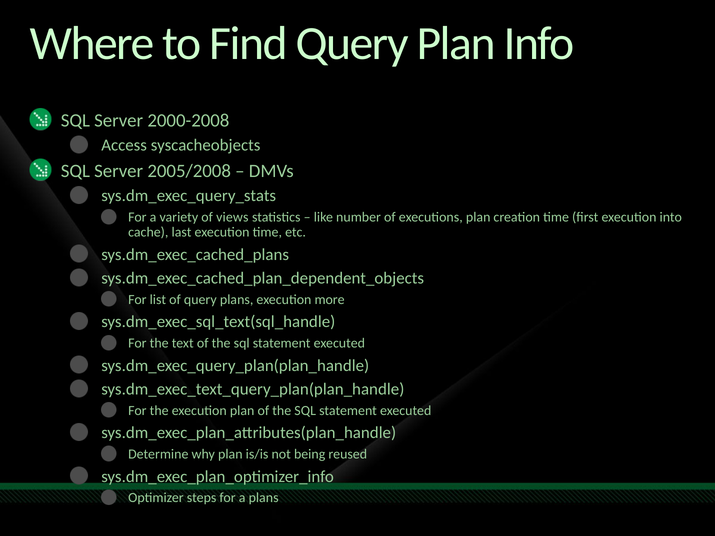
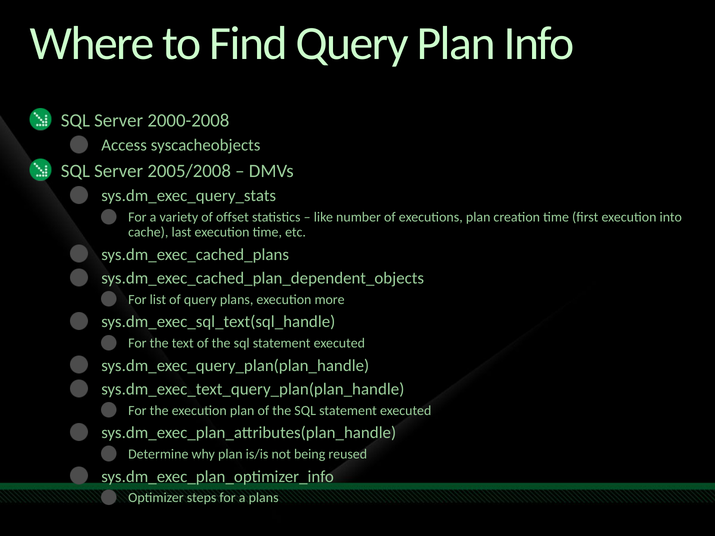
views: views -> offset (232, 217)
